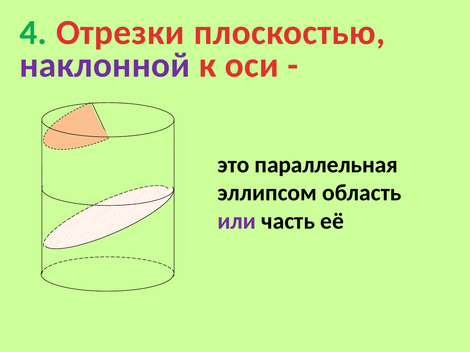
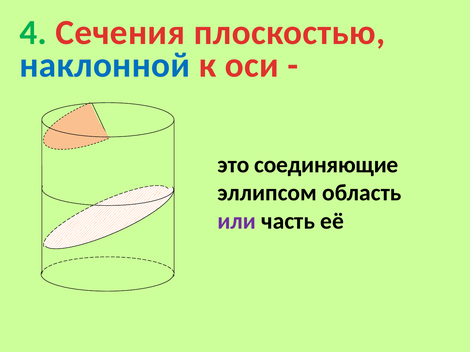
Отрезки: Отрезки -> Сечения (120, 33)
наклонной colour: purple -> blue (105, 65)
параллельная: параллельная -> соединяющие (326, 165)
